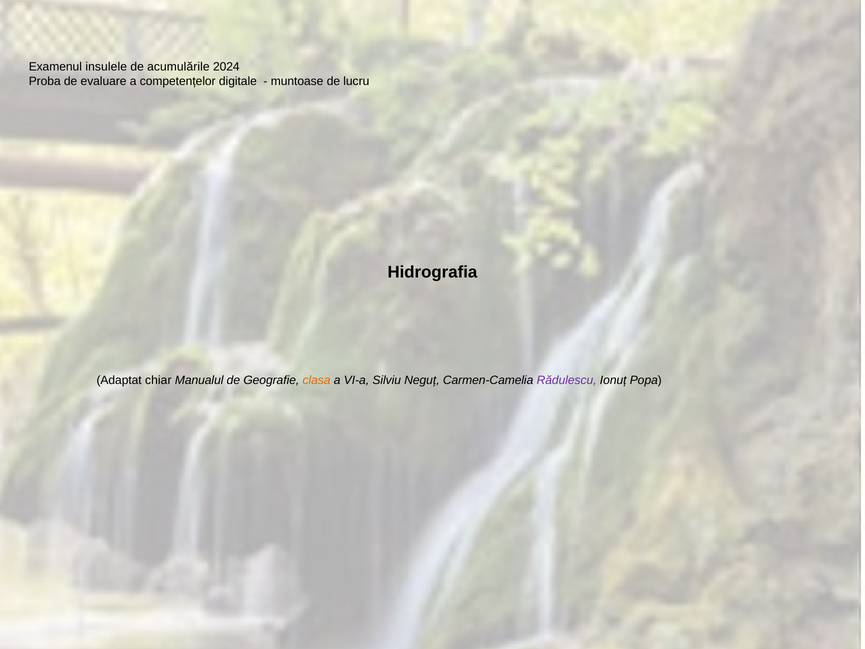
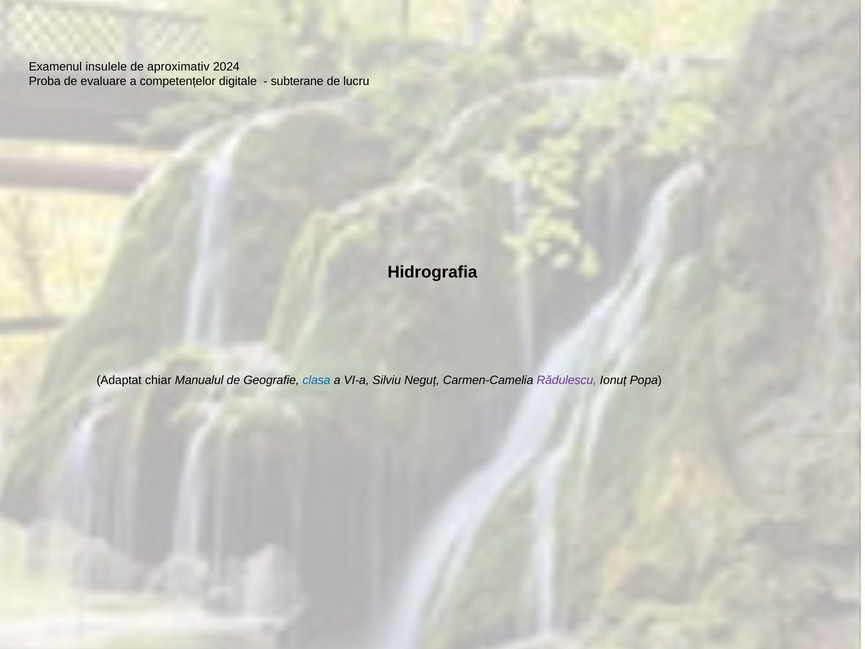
acumulările: acumulările -> aproximativ (178, 67)
muntoase: muntoase -> subterane (297, 81)
clasa colour: orange -> blue (317, 380)
